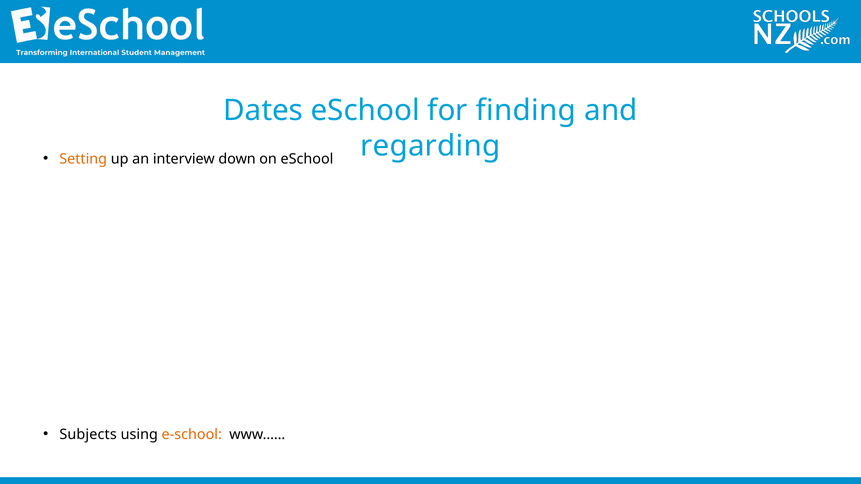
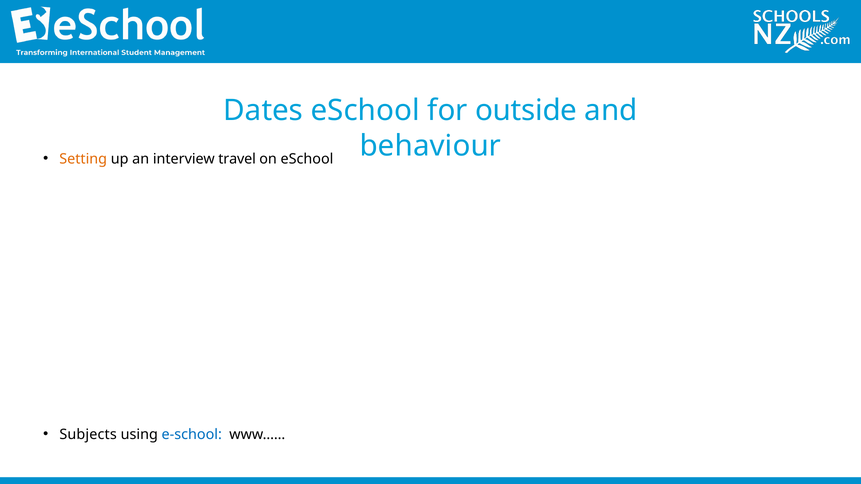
finding: finding -> outside (526, 110)
regarding: regarding -> behaviour (430, 146)
down: down -> travel (237, 159)
e-school colour: orange -> blue (192, 435)
